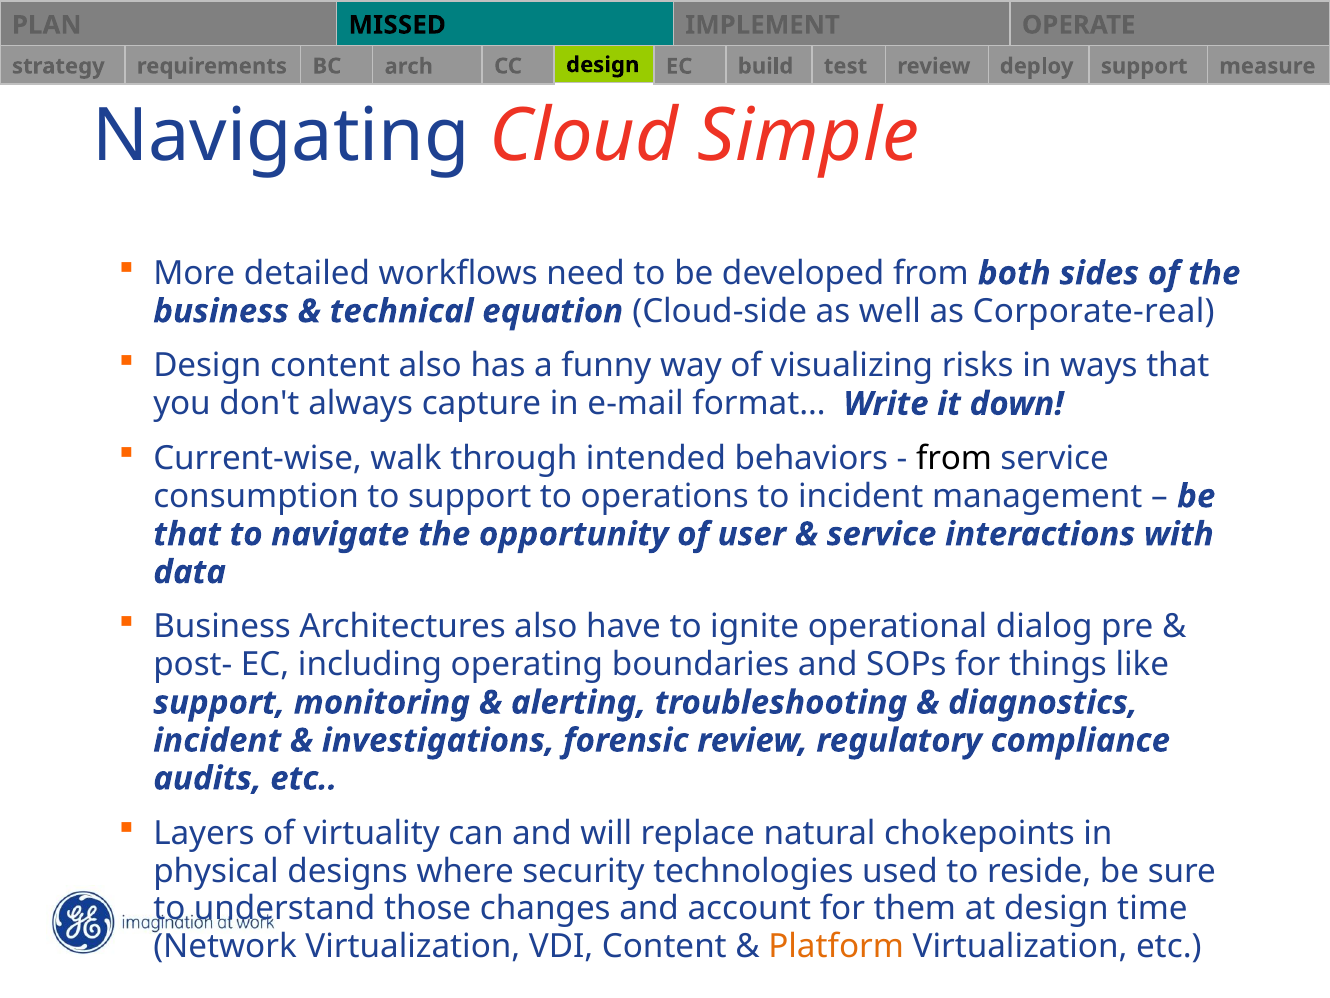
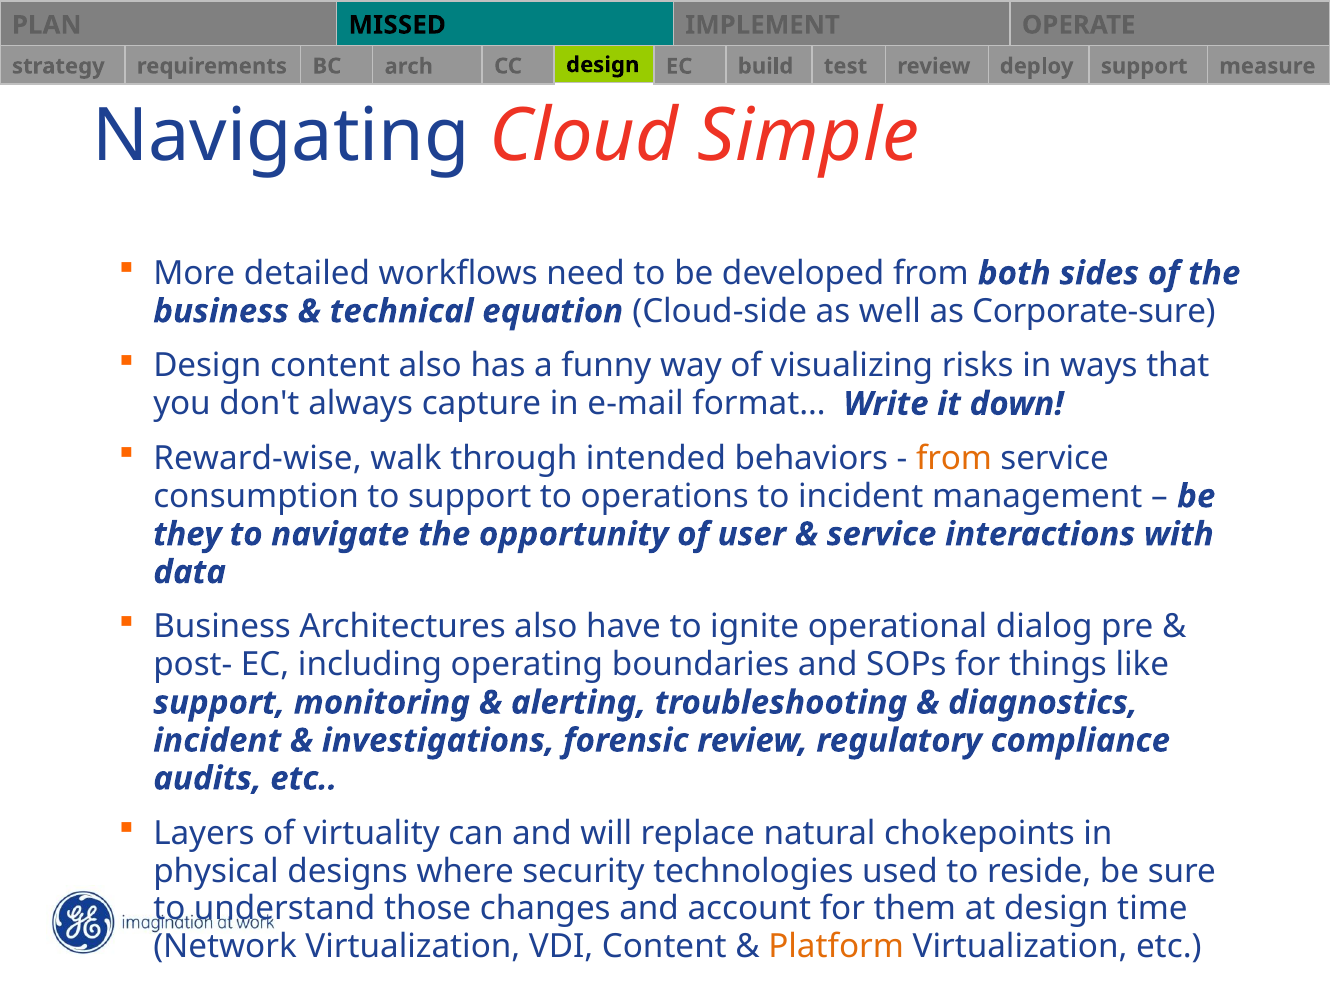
Corporate-real: Corporate-real -> Corporate-sure (1094, 311)
Current-wise: Current-wise -> Reward-wise (257, 458)
from colour: black -> orange (954, 458)
that: that -> they (187, 534)
